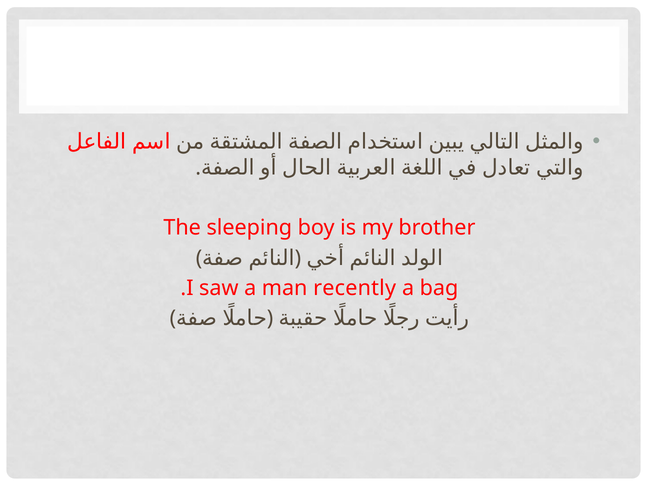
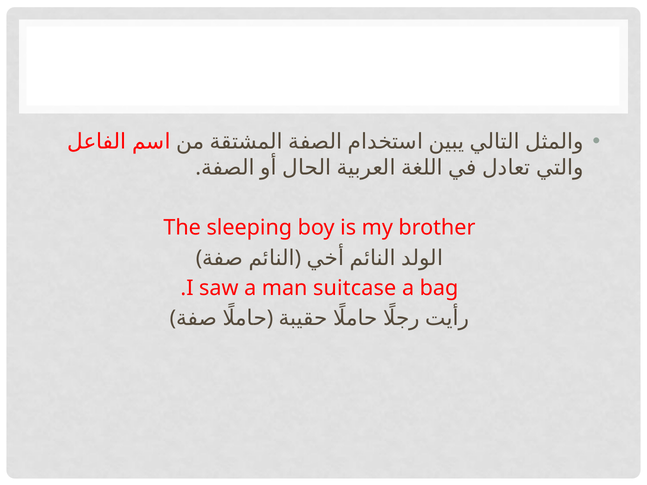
recently: recently -> suitcase (355, 288)
